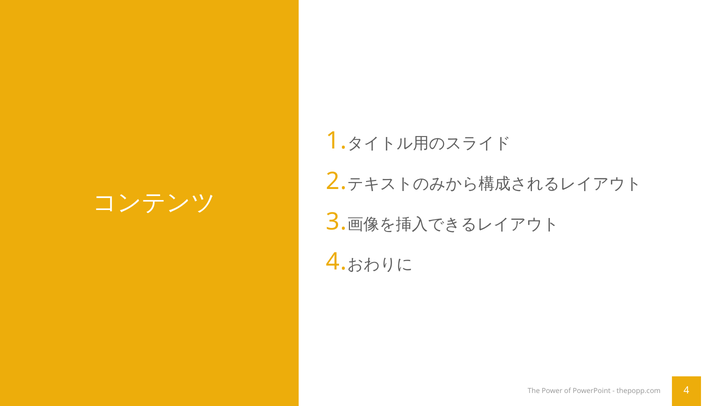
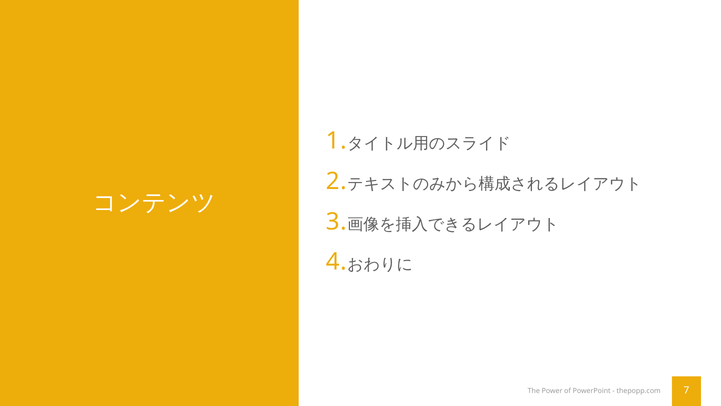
thepopp.com 4: 4 -> 7 (686, 390)
